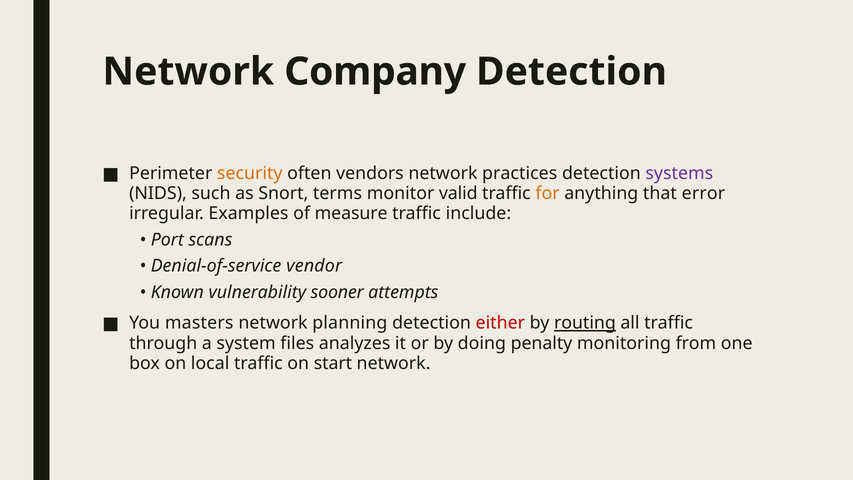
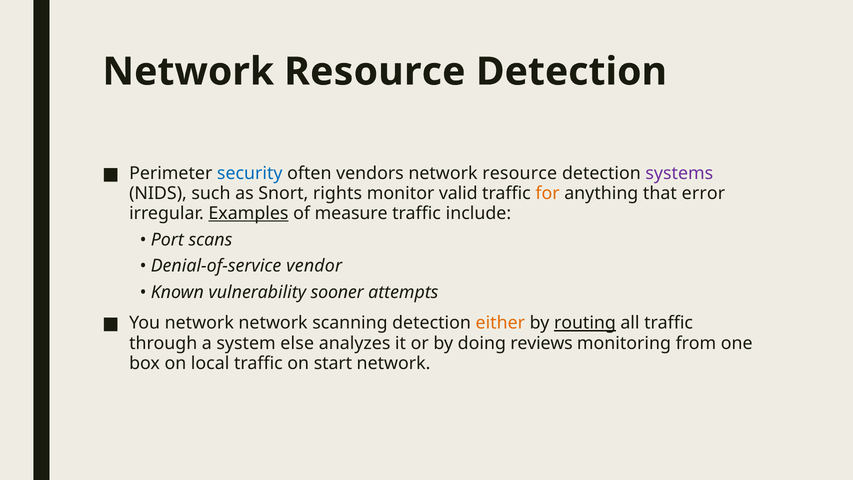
Company: Company -> Resource (375, 72)
security colour: orange -> blue (250, 173)
practices: practices -> resource (520, 173)
terms: terms -> rights (337, 193)
Examples underline: none -> present (248, 213)
You masters: masters -> network (199, 323)
planning: planning -> scanning (350, 323)
either colour: red -> orange (500, 323)
files: files -> else (297, 343)
penalty: penalty -> reviews (542, 343)
